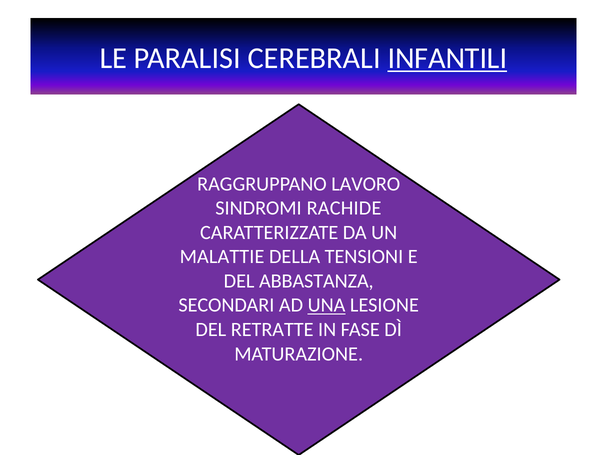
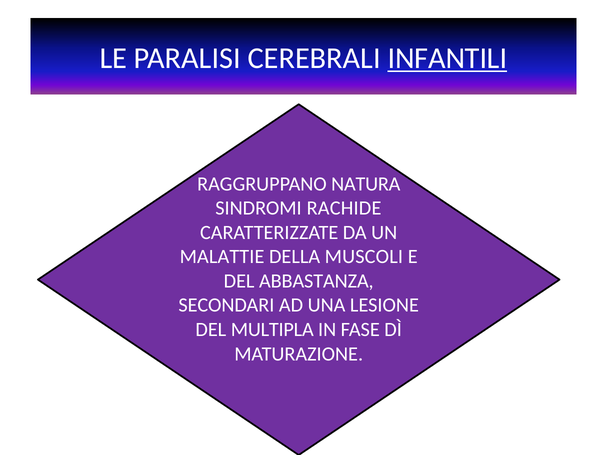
LAVORO: LAVORO -> NATURA (366, 184)
TENSIONI: TENSIONI -> MUSCOLI (364, 257)
UNA underline: present -> none (327, 305)
RETRATTE: RETRATTE -> MULTIPLA (272, 330)
